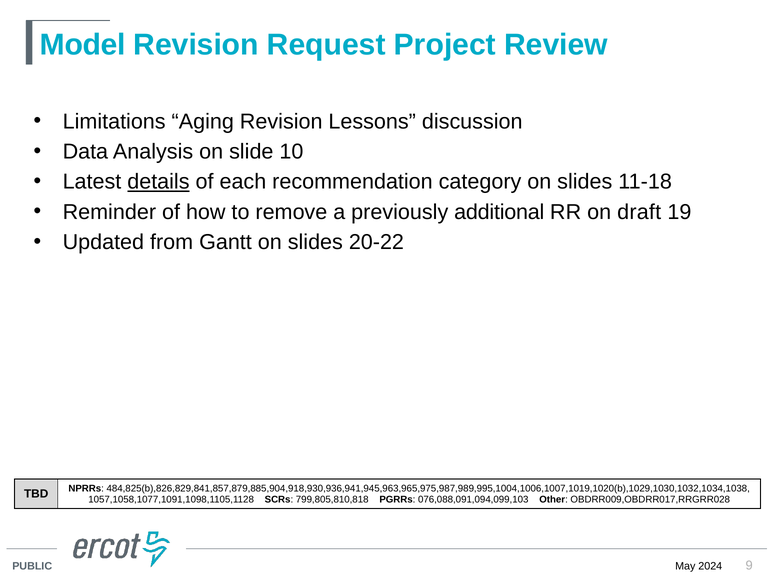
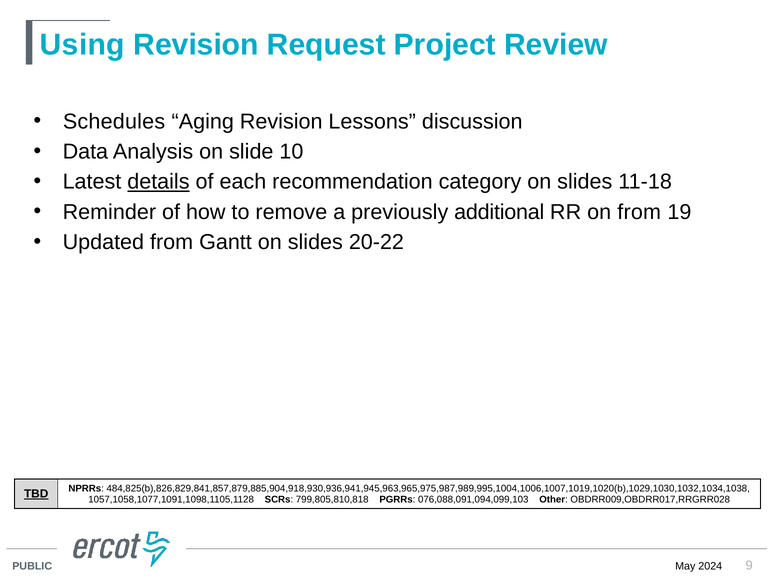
Model: Model -> Using (82, 45)
Limitations: Limitations -> Schedules (114, 122)
on draft: draft -> from (639, 212)
TBD underline: none -> present (36, 494)
